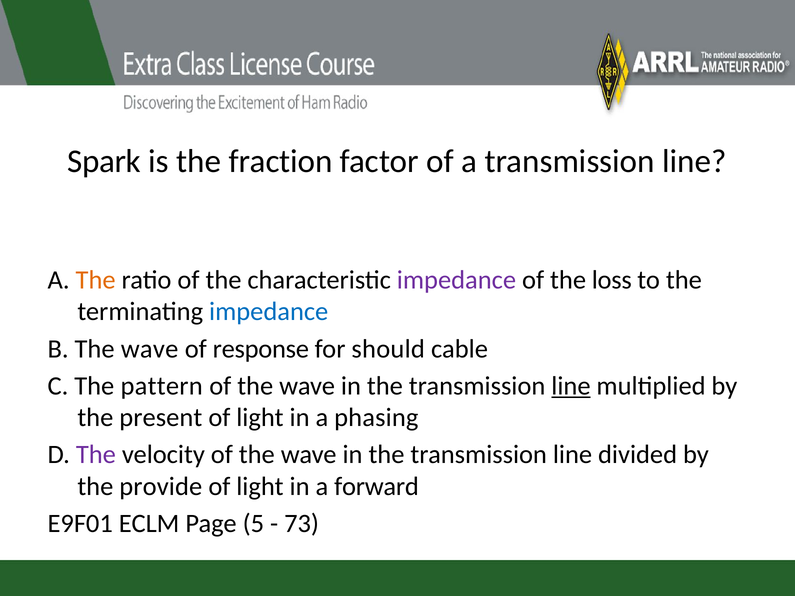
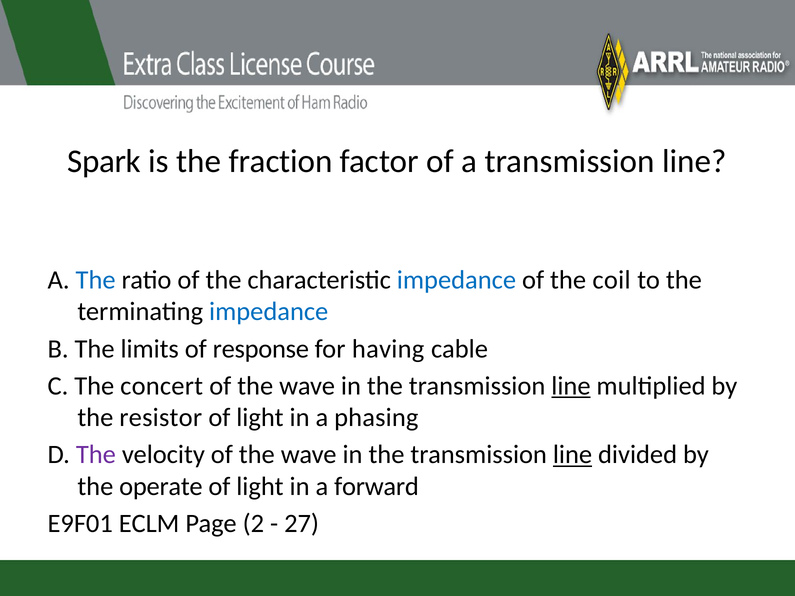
The colour: orange -> blue (96, 280)
impedance colour: purple -> blue (456, 280)
loss: loss -> coil (612, 280)
B The wave: wave -> limits (150, 349)
should: should -> having (388, 349)
pattern: pattern -> concert (162, 386)
present: present -> resistor (161, 418)
line underline: none -> present (573, 455)
provide: provide -> operate (161, 487)
5: 5 -> 2 (253, 524)
73: 73 -> 27 (302, 524)
